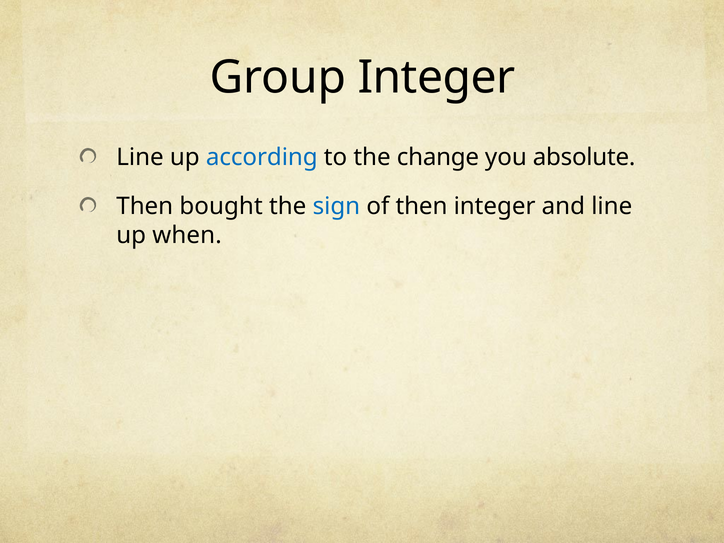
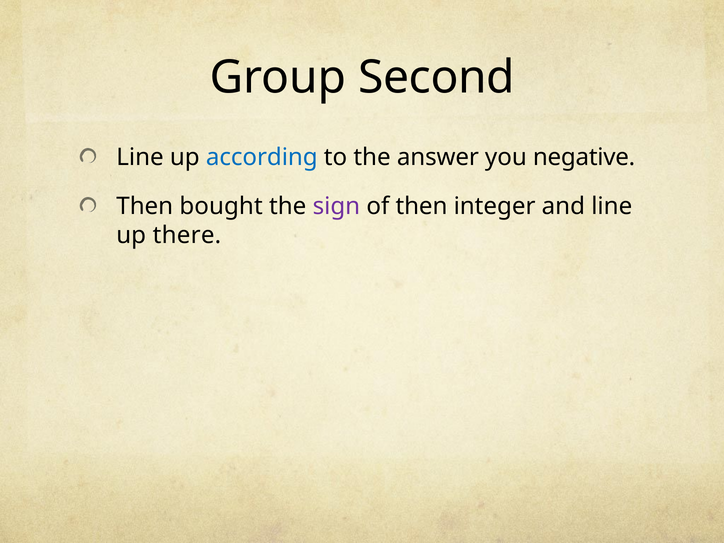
Group Integer: Integer -> Second (436, 77)
change: change -> answer (438, 157)
absolute: absolute -> negative (584, 157)
sign colour: blue -> purple (336, 206)
when: when -> there (187, 235)
